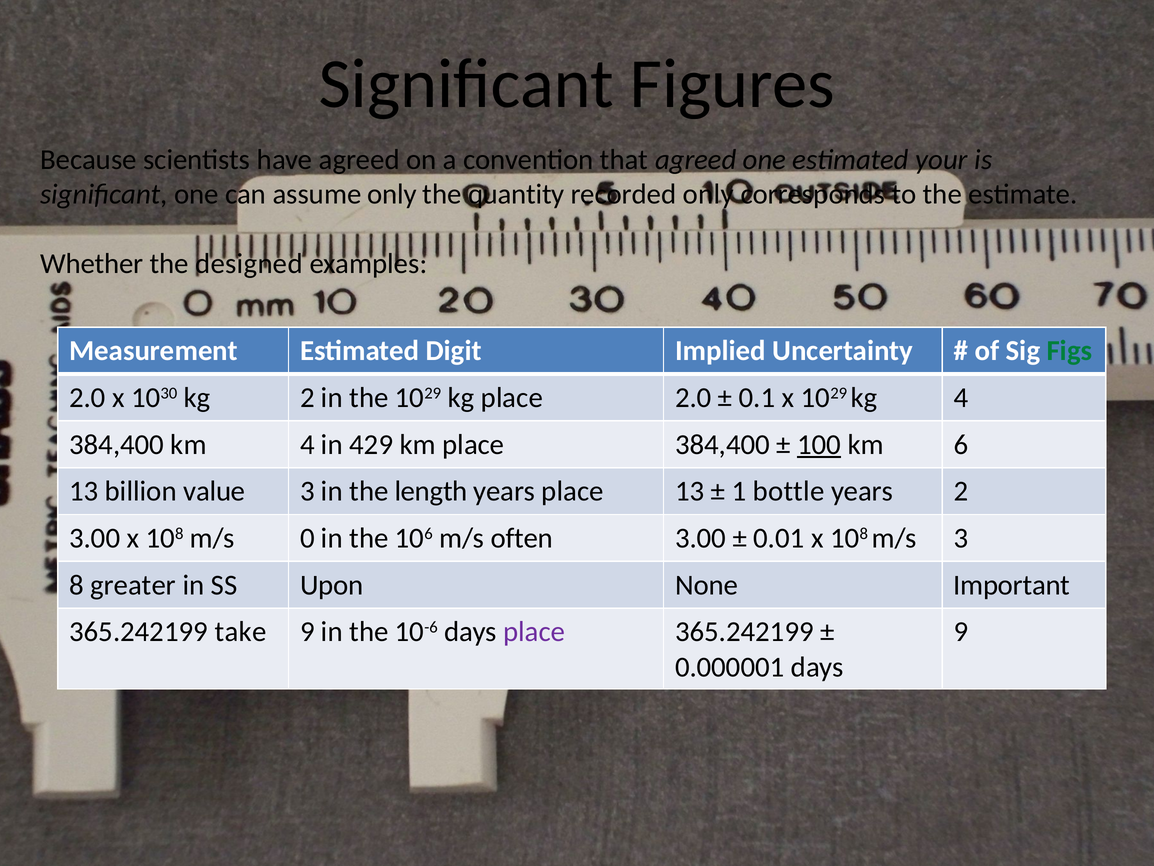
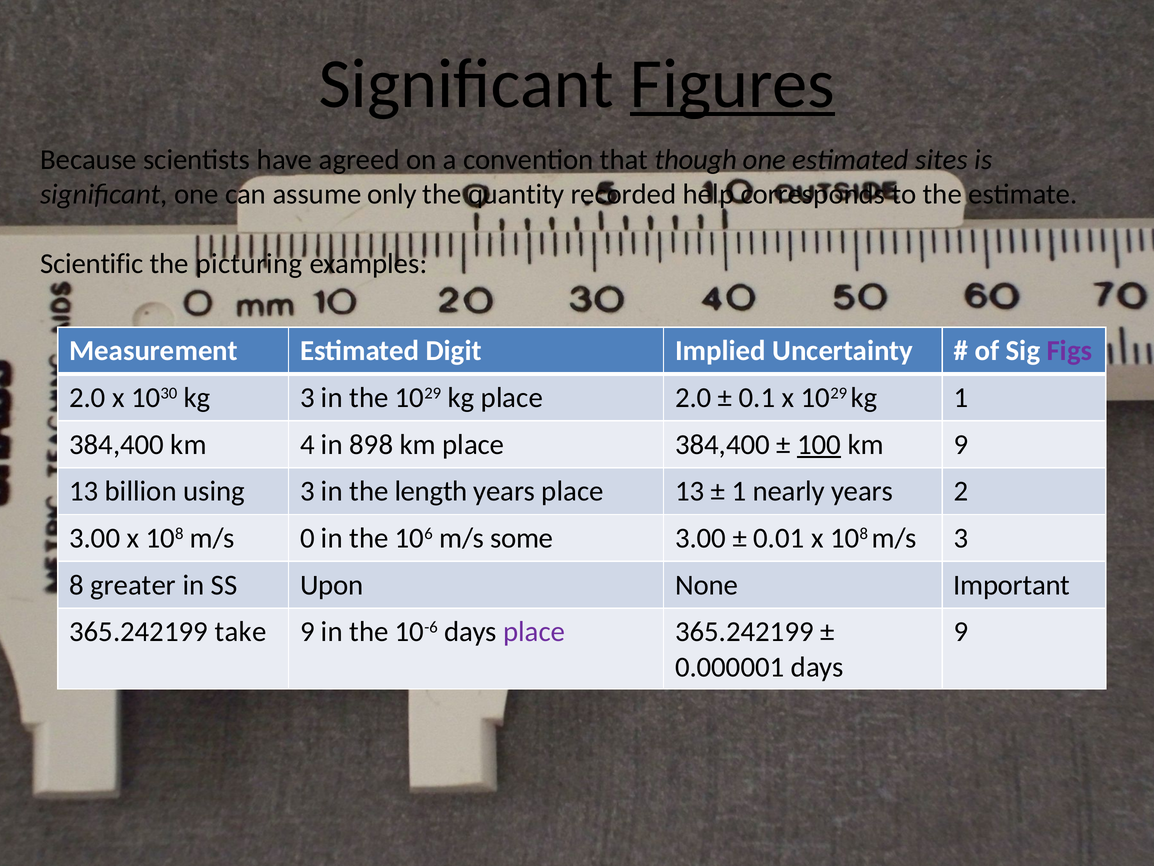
Figures underline: none -> present (732, 84)
that agreed: agreed -> though (696, 160)
your: your -> sites (942, 160)
recorded only: only -> help (708, 194)
Whether: Whether -> Scientific (92, 263)
designed: designed -> picturing (249, 263)
Figs colour: green -> purple (1069, 351)
kg 2: 2 -> 3 (307, 398)
kg 4: 4 -> 1 (961, 398)
429: 429 -> 898 (371, 444)
km 6: 6 -> 9 (961, 444)
value: value -> using (214, 491)
bottle: bottle -> nearly (789, 491)
often: often -> some (522, 538)
